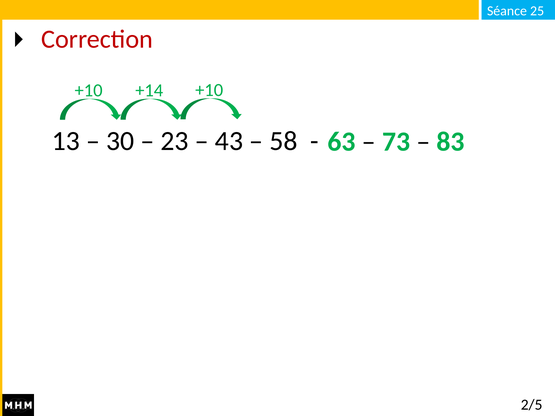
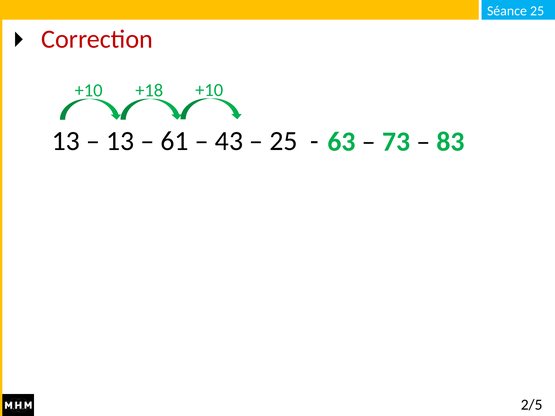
+14: +14 -> +18 (149, 90)
30: 30 -> 13 (120, 141)
23: 23 -> 61 (175, 141)
58: 58 -> 25 (283, 141)
